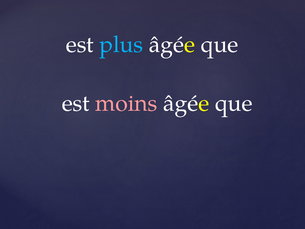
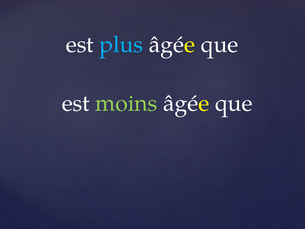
moins colour: pink -> light green (126, 103)
